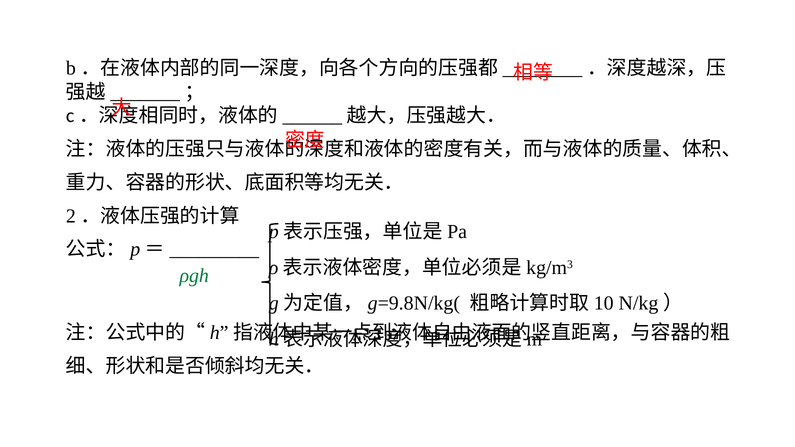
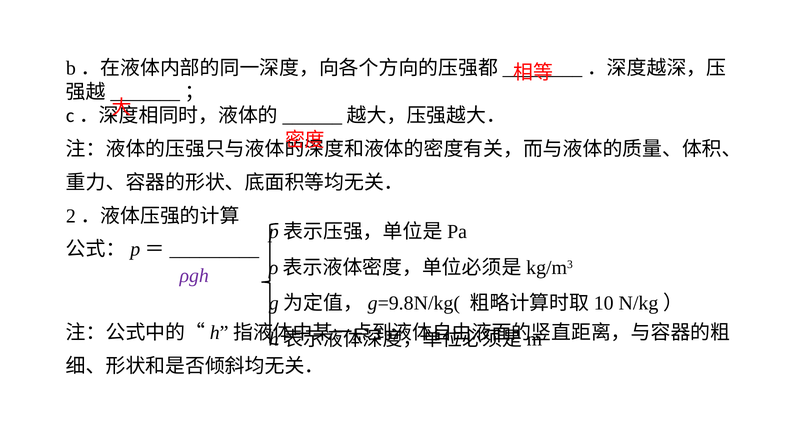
ρgh colour: green -> purple (194, 276)
